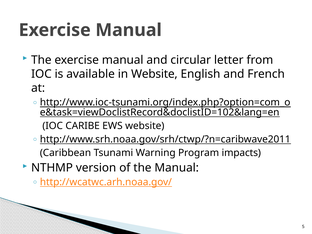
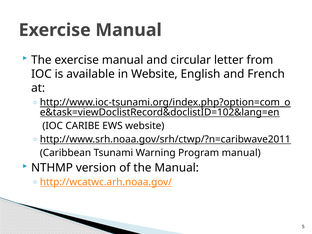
Program impacts: impacts -> manual (241, 153)
